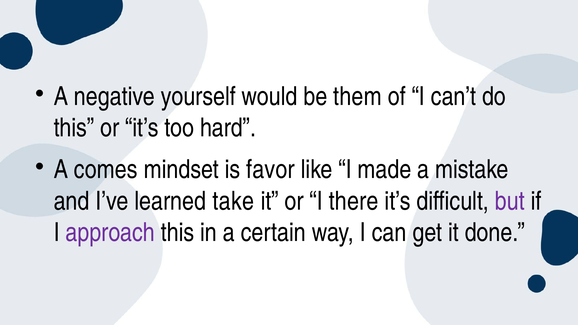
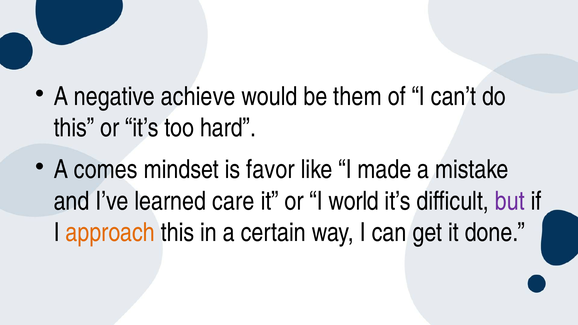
yourself: yourself -> achieve (198, 97)
take: take -> care (233, 201)
there: there -> world (354, 201)
approach colour: purple -> orange (110, 233)
